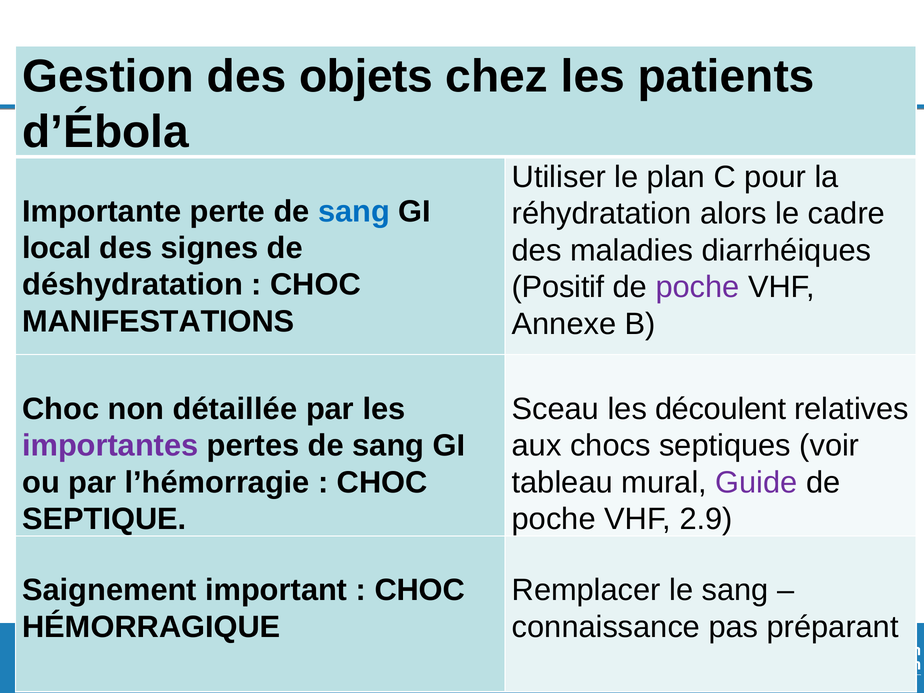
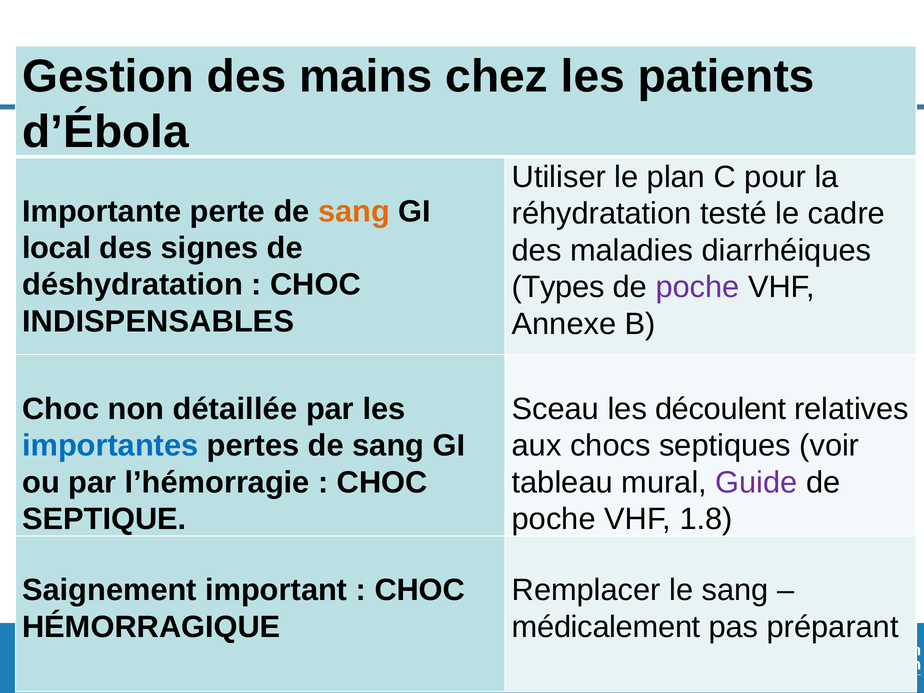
objets: objets -> mains (366, 76)
sang colour: blue -> orange (354, 211)
alors: alors -> testé (733, 214)
Positif: Positif -> Types (558, 287)
MANIFESTATIONS: MANIFESTATIONS -> INDISPENSABLES (158, 322)
importantes colour: purple -> blue (110, 446)
2.9: 2.9 -> 1.8 (706, 519)
connaissance: connaissance -> médicalement (606, 627)
